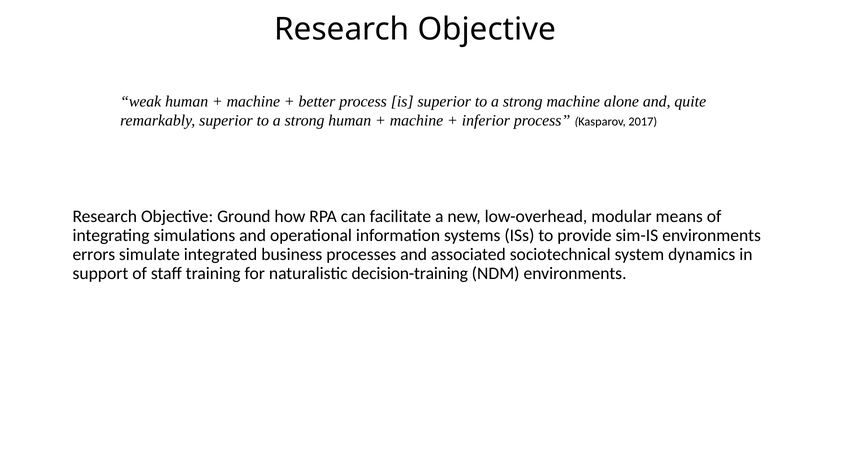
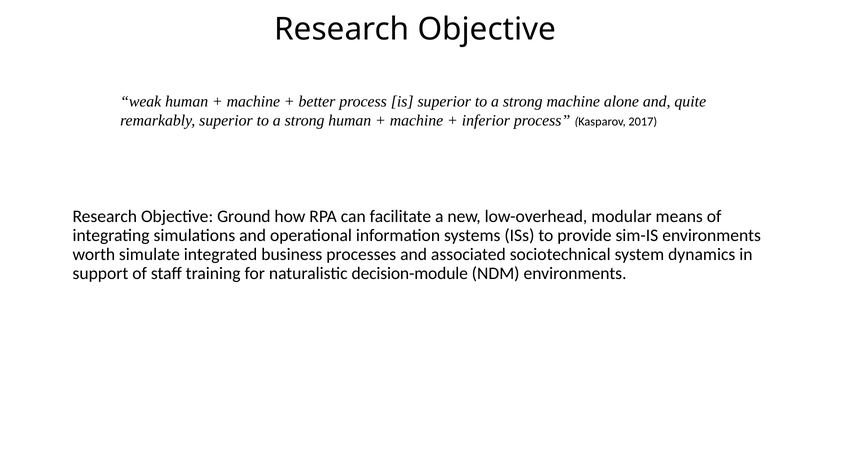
errors: errors -> worth (94, 254)
decision-training: decision-training -> decision-module (410, 273)
